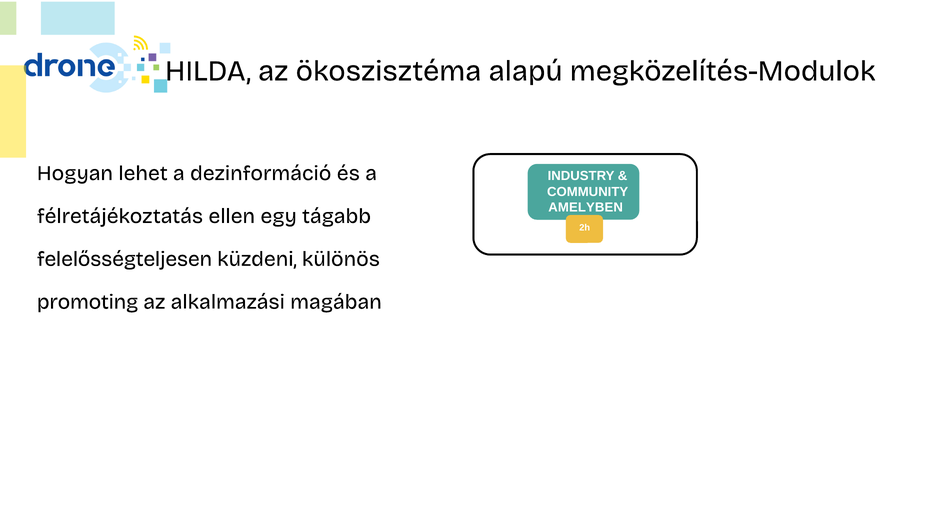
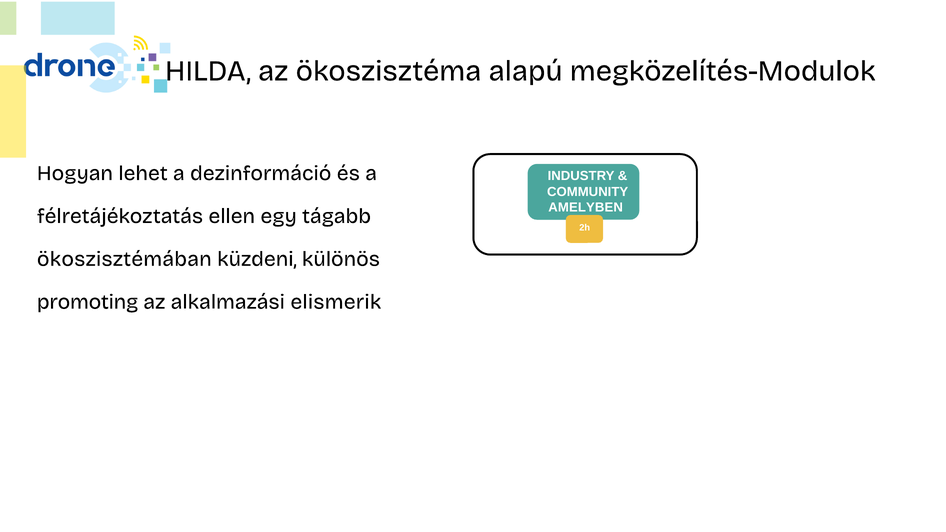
felelősségteljesen: felelősségteljesen -> ökoszisztémában (124, 259)
magában: magában -> elismerik (336, 302)
